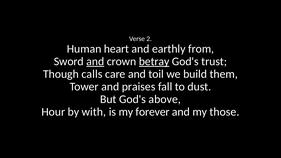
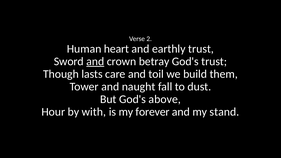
earthly from: from -> trust (201, 49)
betray underline: present -> none (154, 61)
calls: calls -> lasts (92, 74)
praises: praises -> naught (139, 87)
those: those -> stand (224, 112)
